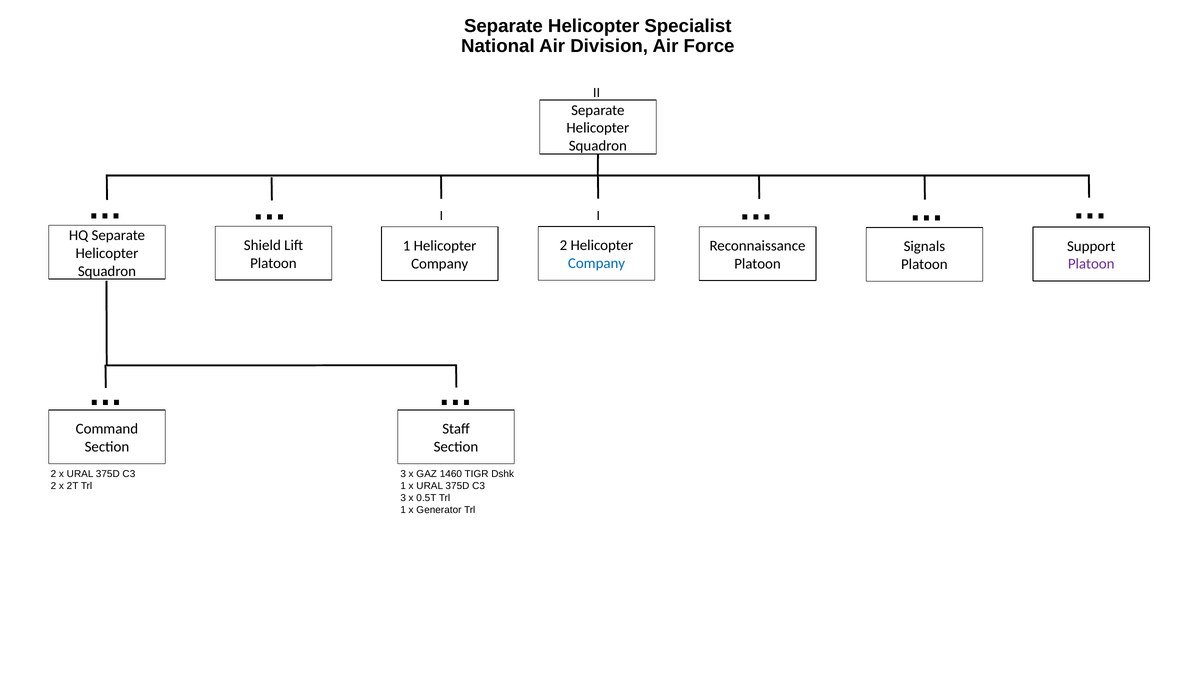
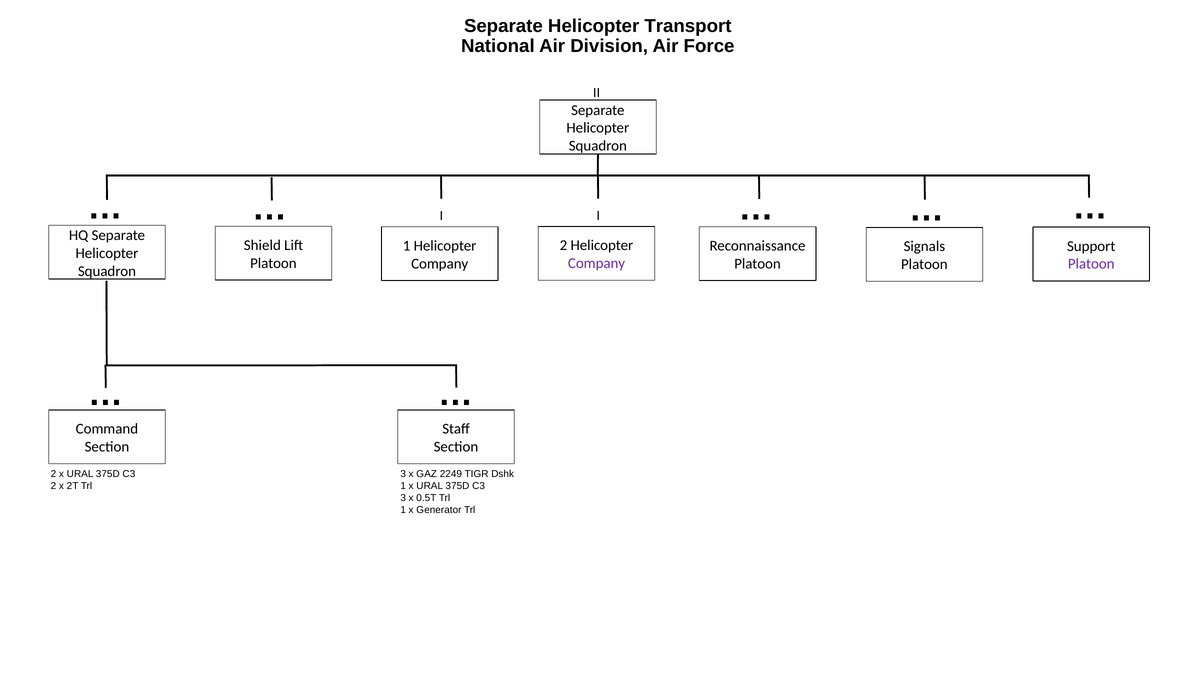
Specialist: Specialist -> Transport (688, 26)
Company colour: blue -> purple (597, 263)
1460: 1460 -> 2249 (451, 474)
